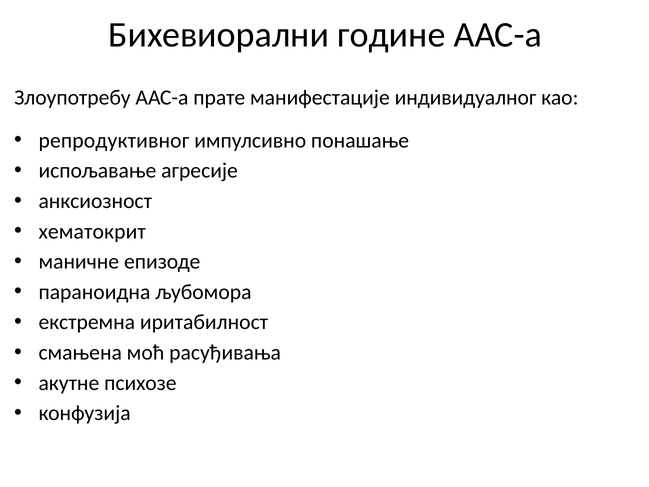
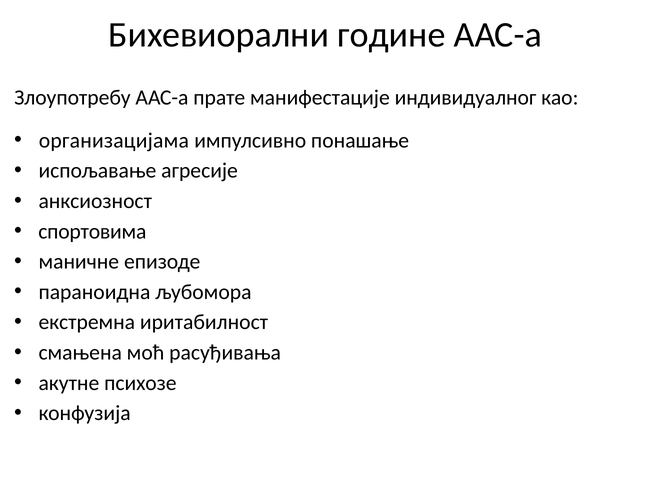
репродуктивног: репродуктивног -> организацијама (114, 140)
хематокрит: хематокрит -> спортовима (92, 231)
